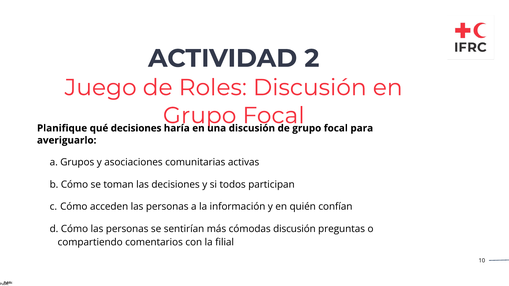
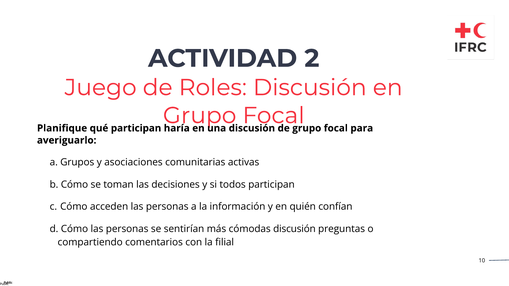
qué decisiones: decisiones -> participan (136, 128)
